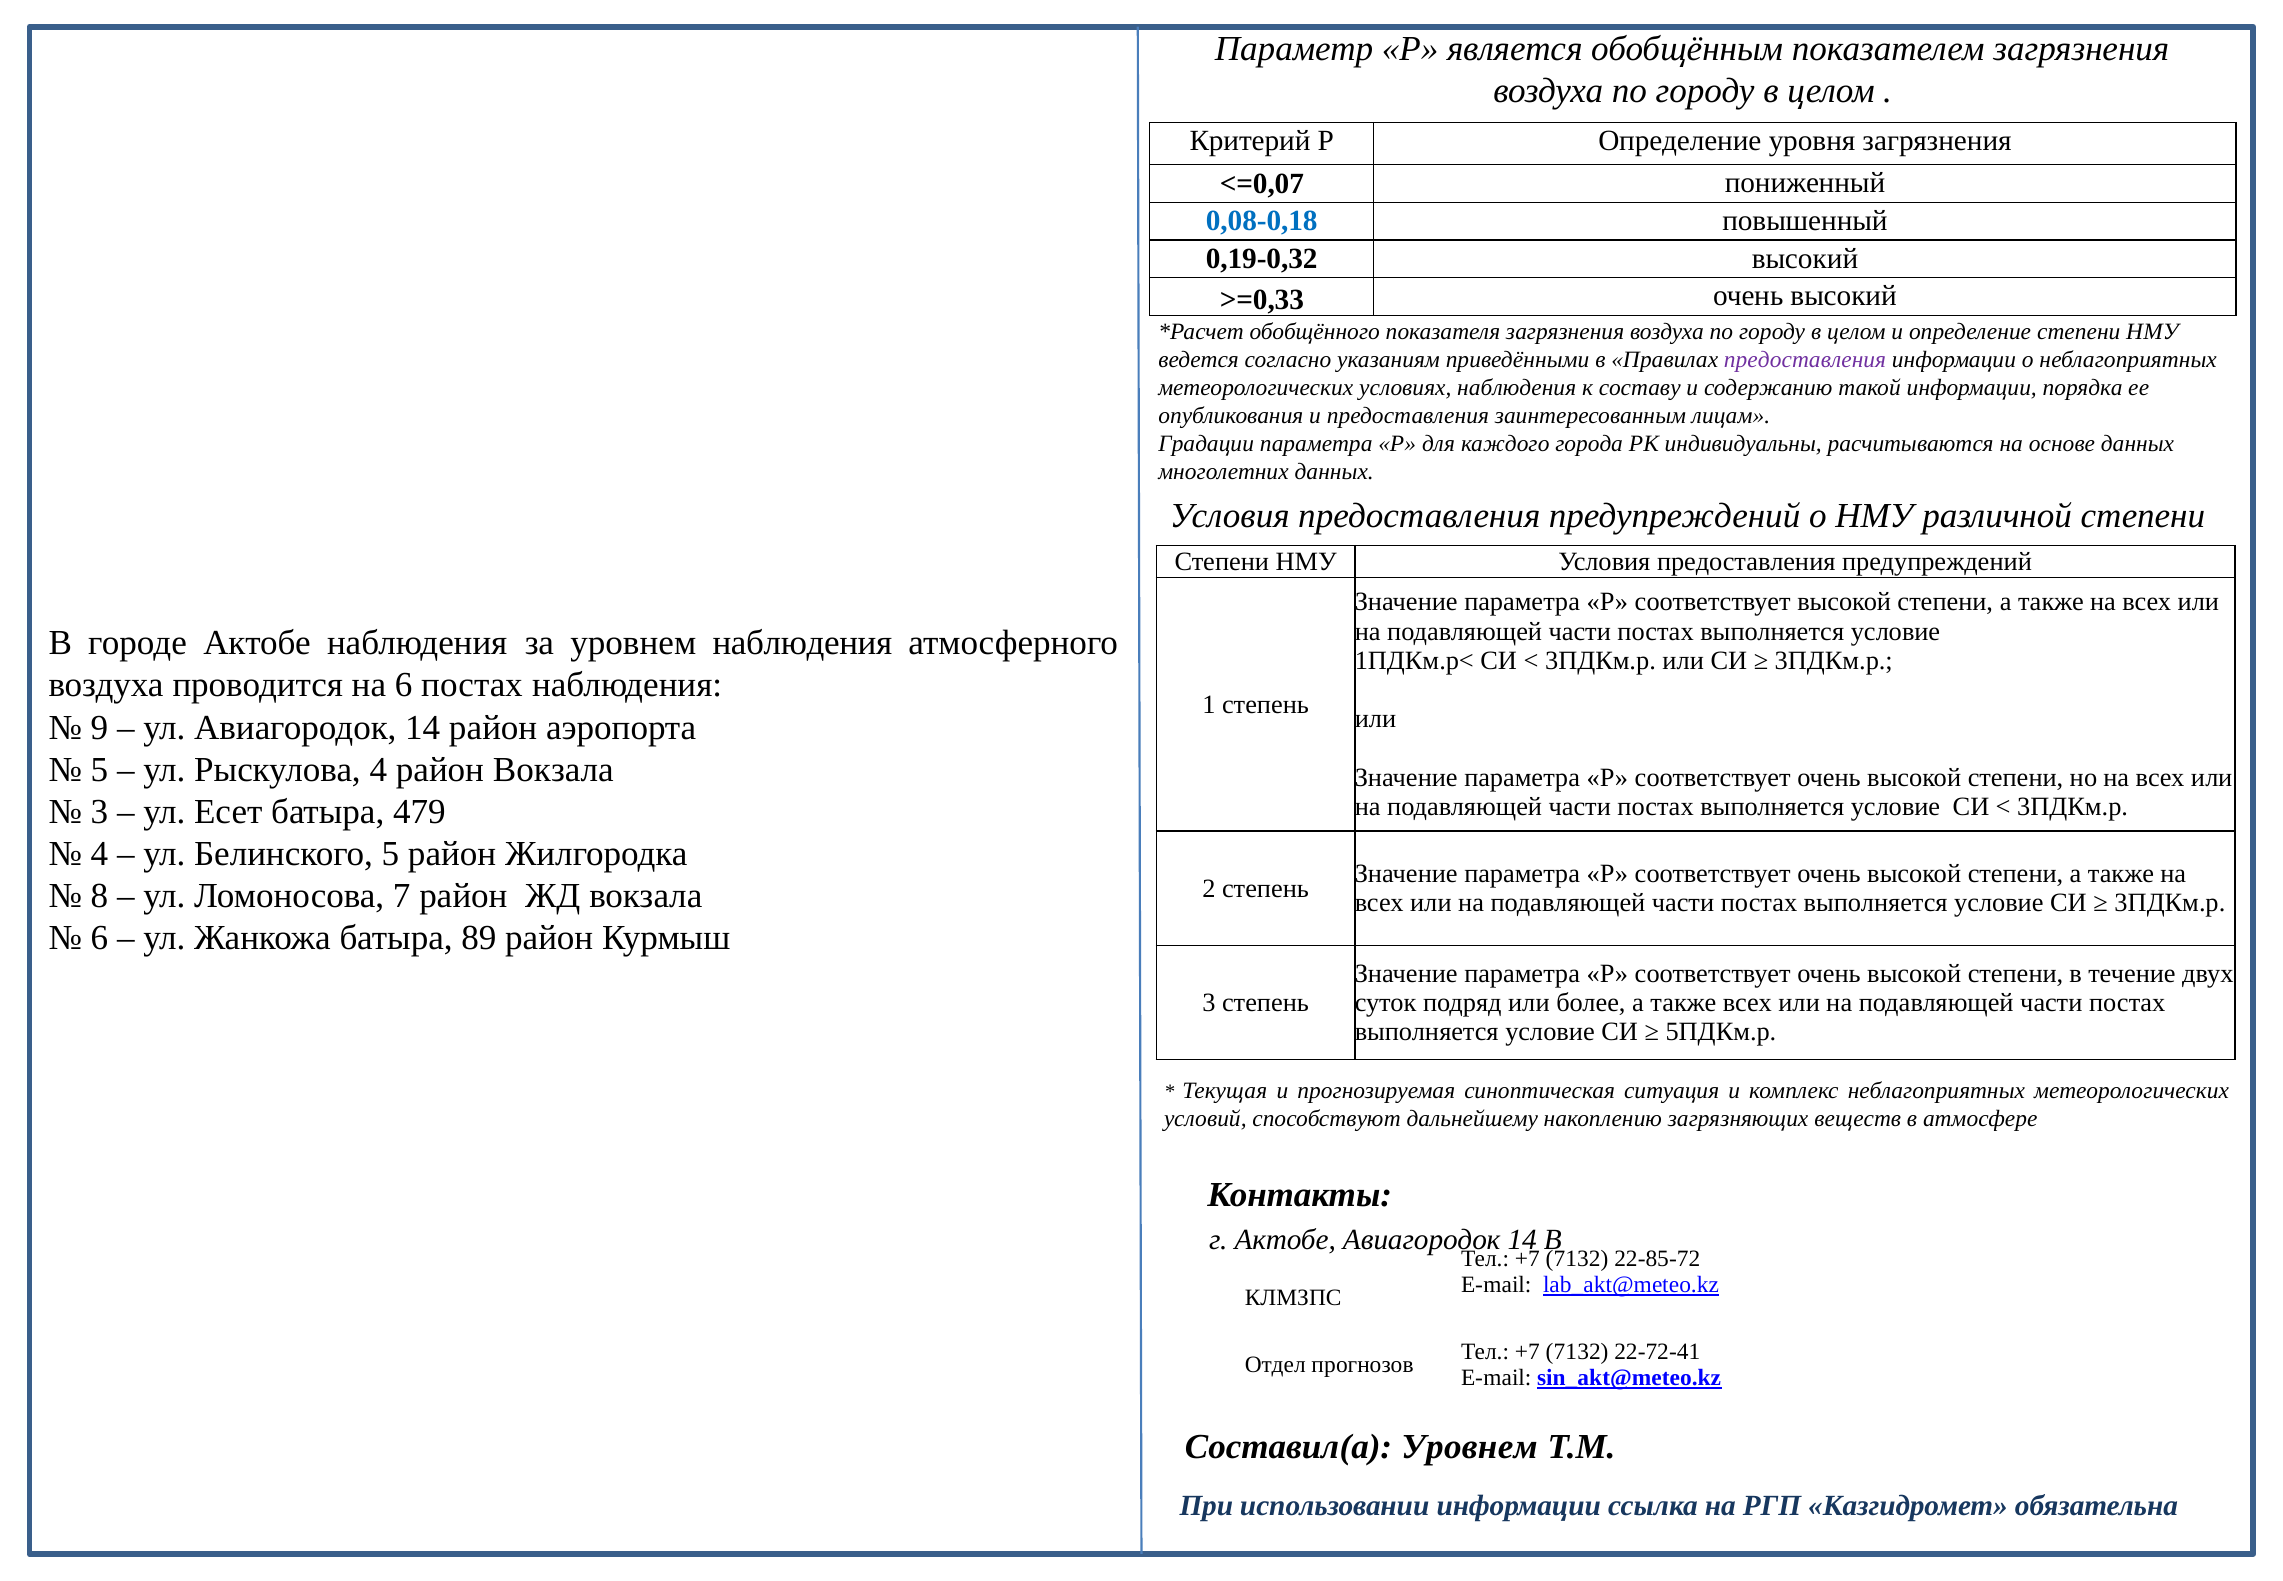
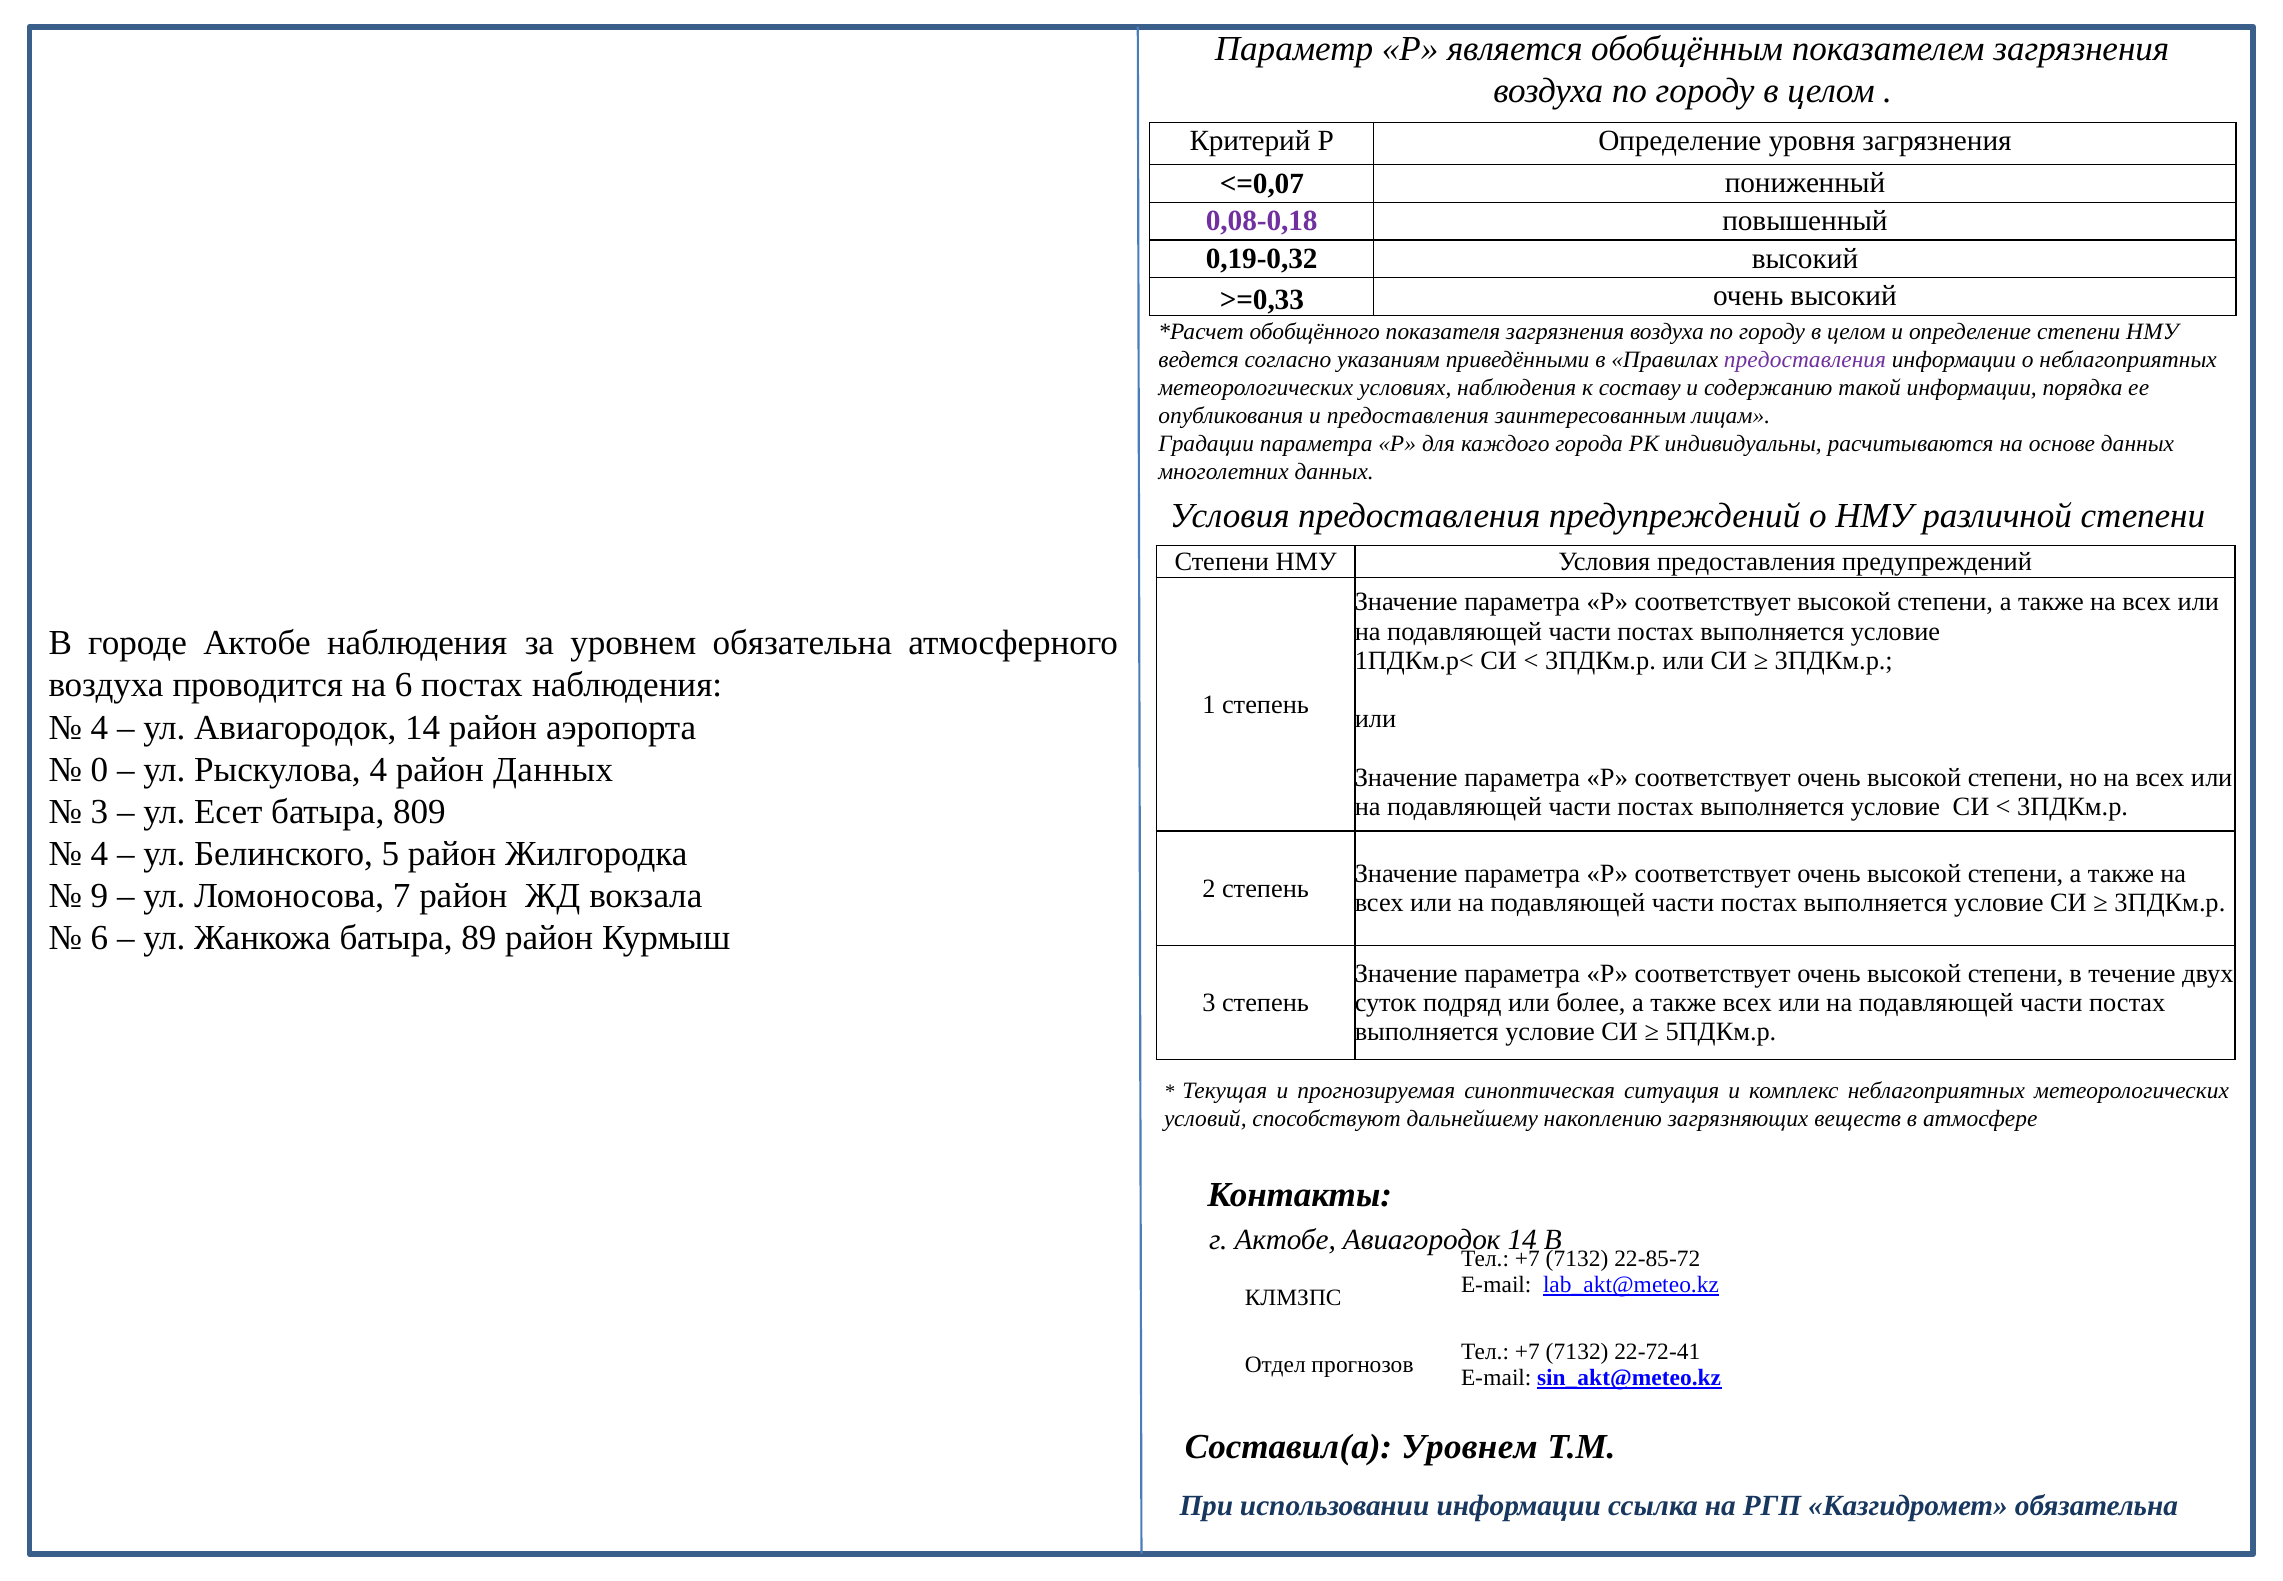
0,08-0,18 colour: blue -> purple (1262, 221)
уровнем наблюдения: наблюдения -> обязательна (802, 643)
9: 9 -> 4 (99, 727)
5: 5 -> 0 (99, 769)
район Вокзала: Вокзала -> Данных (553, 769)
479: 479 -> 809 (419, 812)
8: 8 -> 9 (99, 896)
